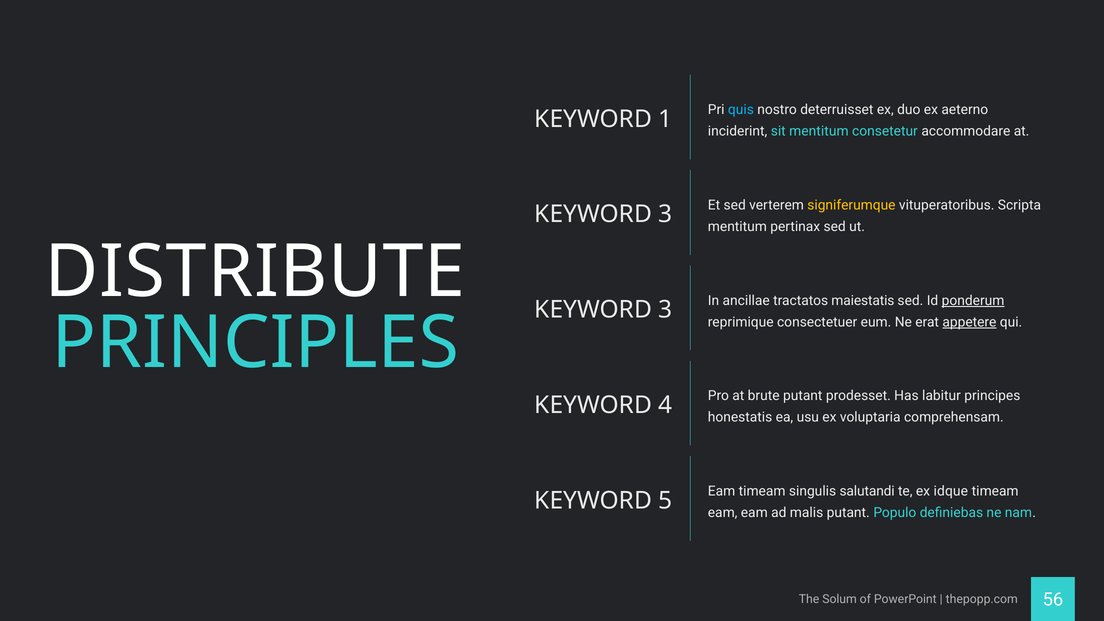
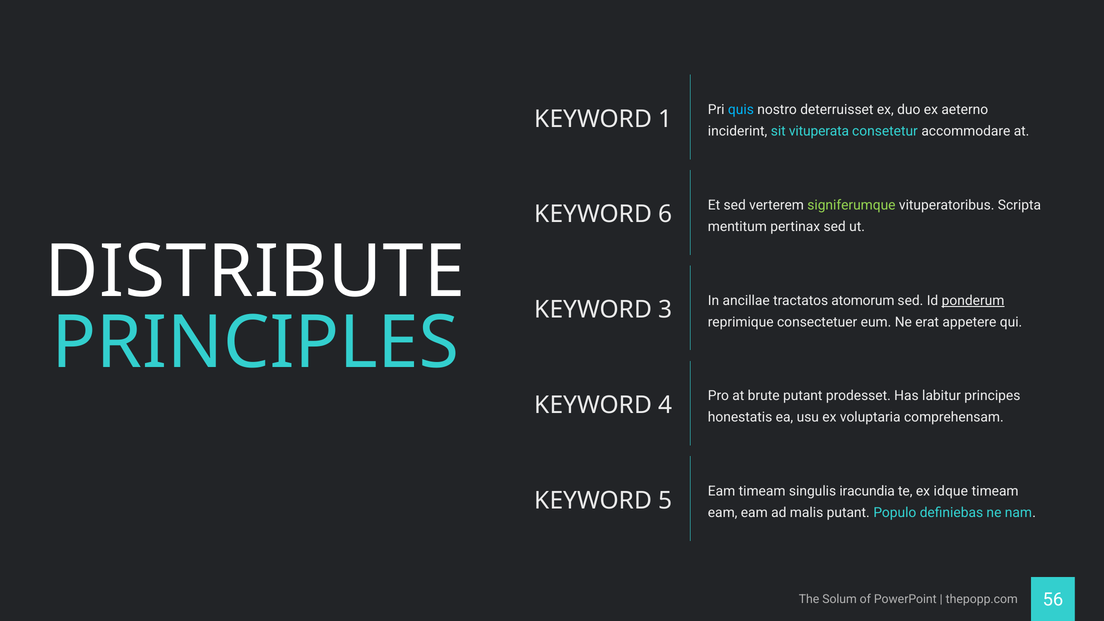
sit mentitum: mentitum -> vituperata (819, 131)
signiferumque colour: yellow -> light green (851, 205)
3: 3 -> 6 (665, 214)
maiestatis: maiestatis -> atomorum (863, 300)
appetere underline: present -> none (969, 322)
salutandi: salutandi -> iracundia (867, 491)
